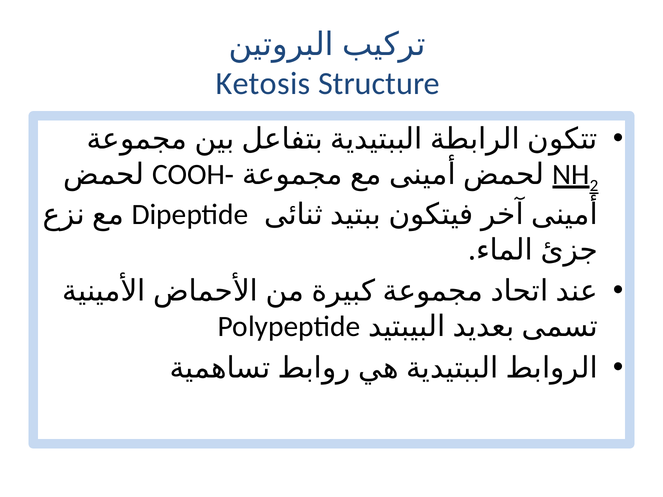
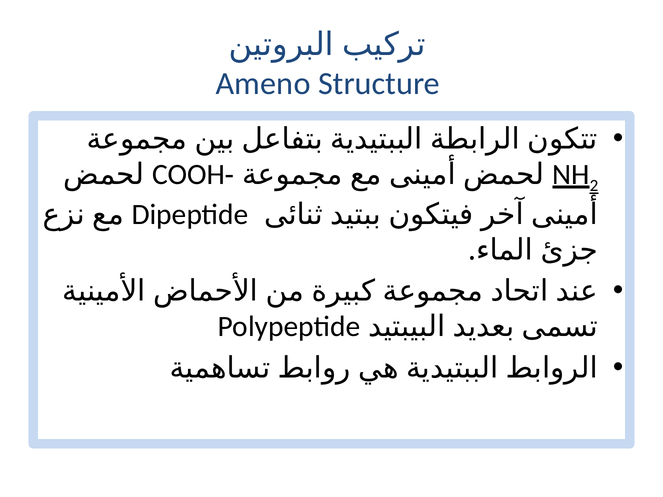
Ketosis: Ketosis -> Ameno (263, 83)
